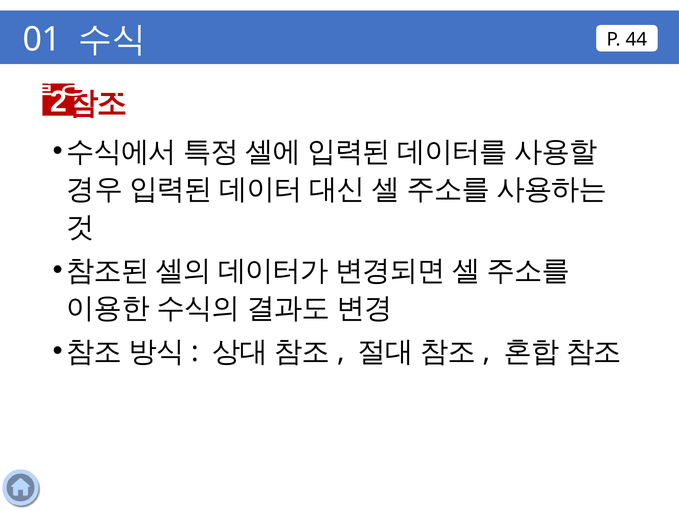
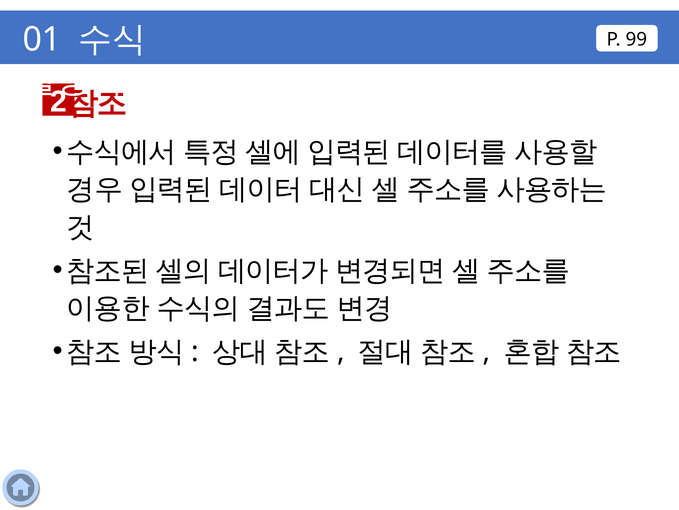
44: 44 -> 99 (636, 39)
